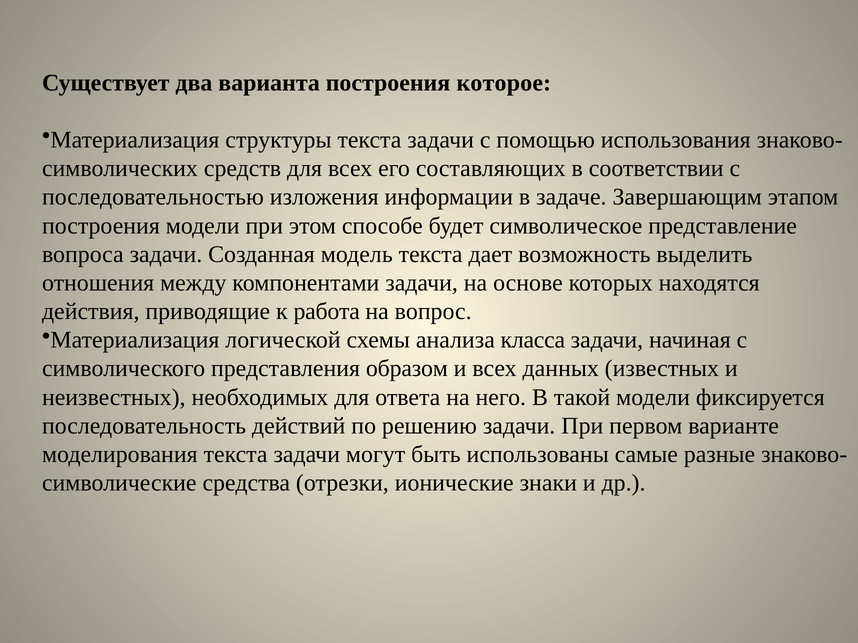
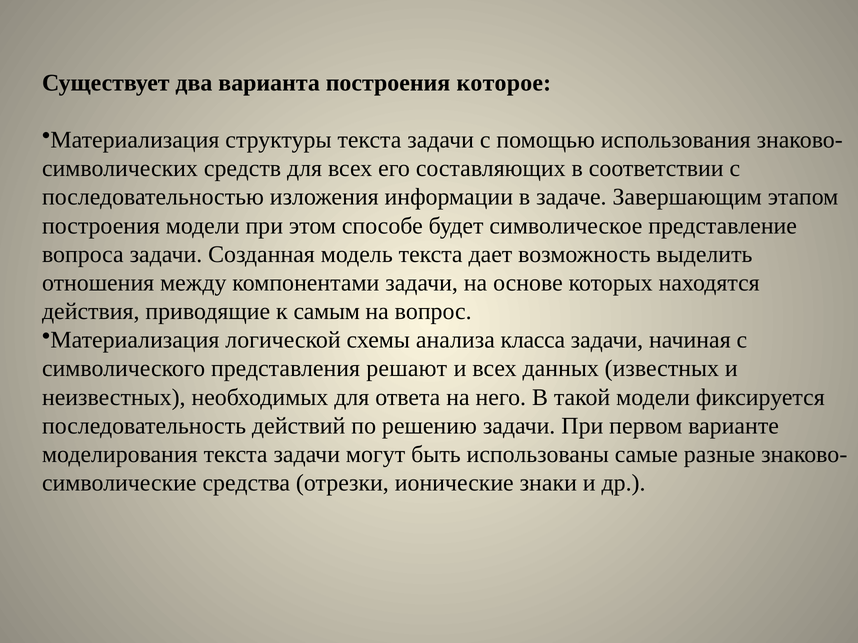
работа: работа -> самым (327, 312)
образом: образом -> решают (407, 369)
